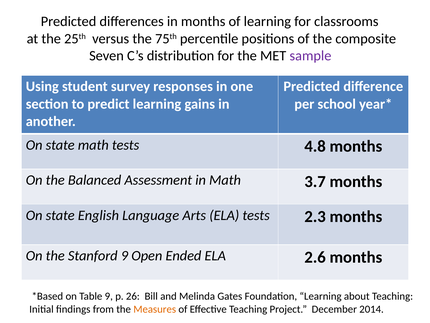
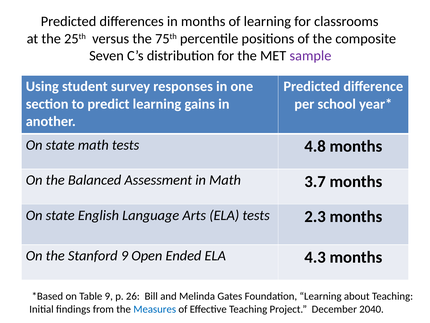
2.6: 2.6 -> 4.3 (315, 257)
Measures colour: orange -> blue (155, 309)
2014: 2014 -> 2040 (372, 309)
